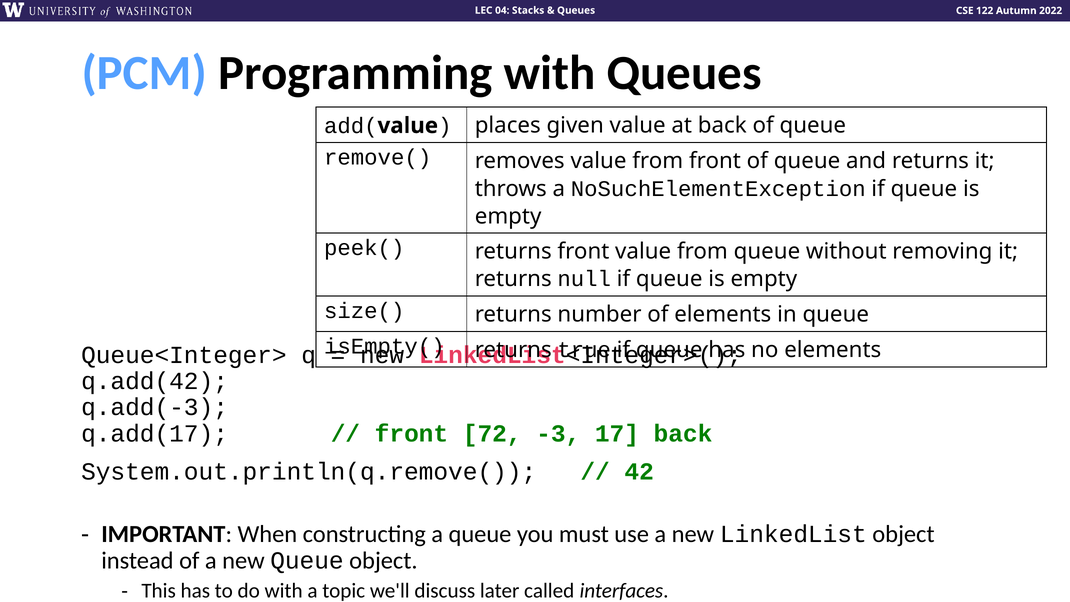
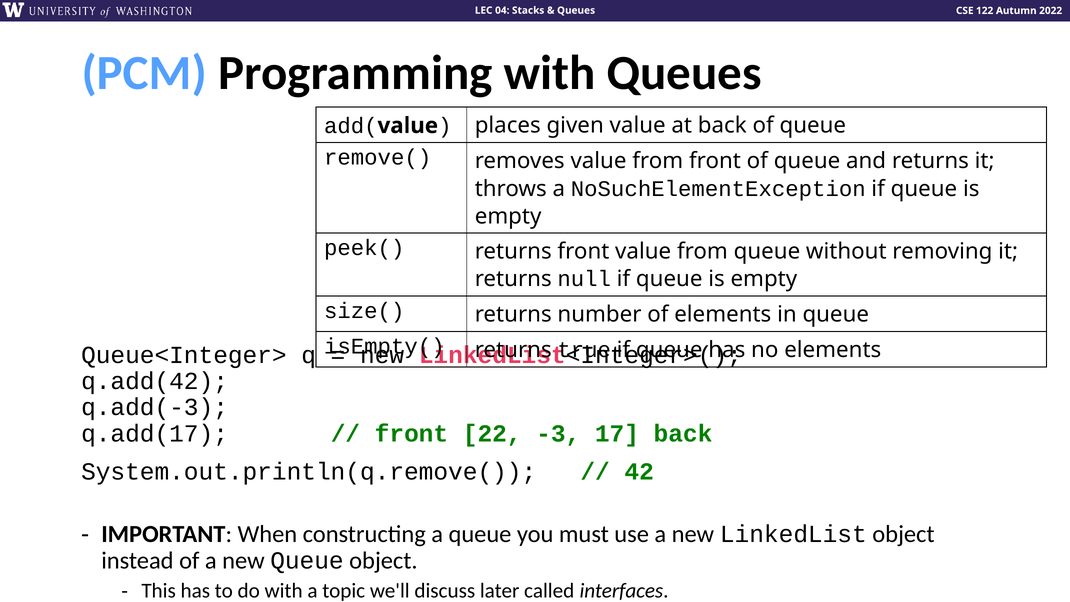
72: 72 -> 22 (492, 433)
